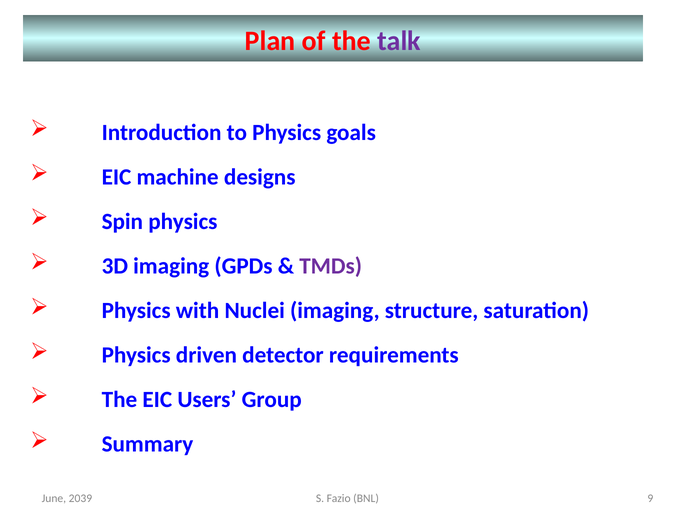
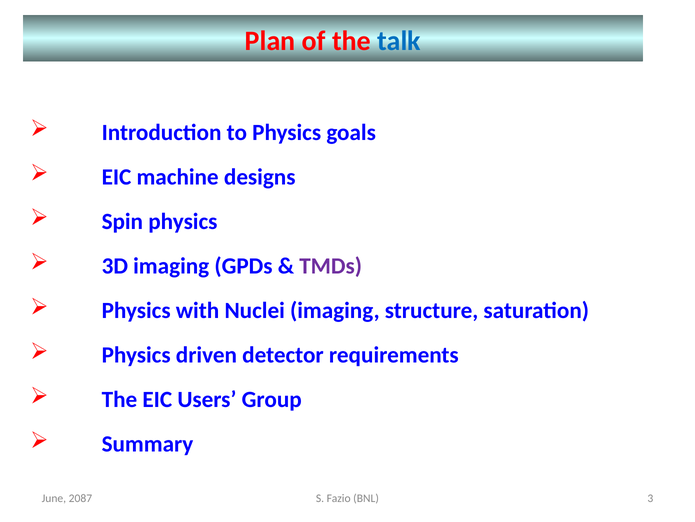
talk colour: purple -> blue (399, 41)
2039: 2039 -> 2087 (80, 498)
9: 9 -> 3 (650, 498)
